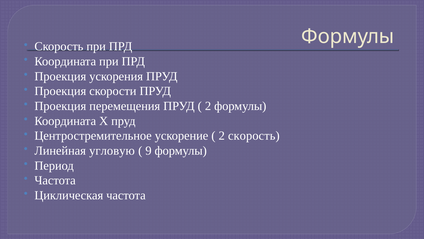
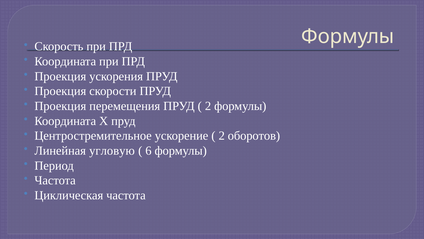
2 скорость: скорость -> оборотов (254, 136)
9: 9 -> 6 (148, 150)
